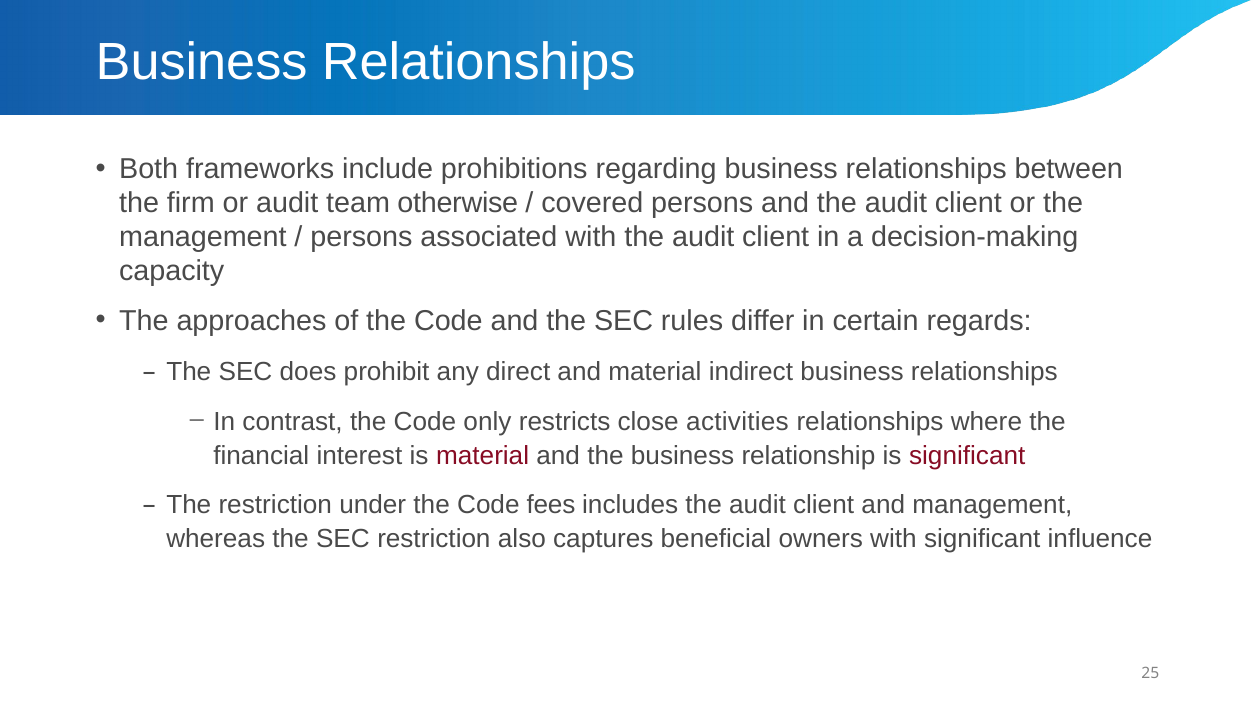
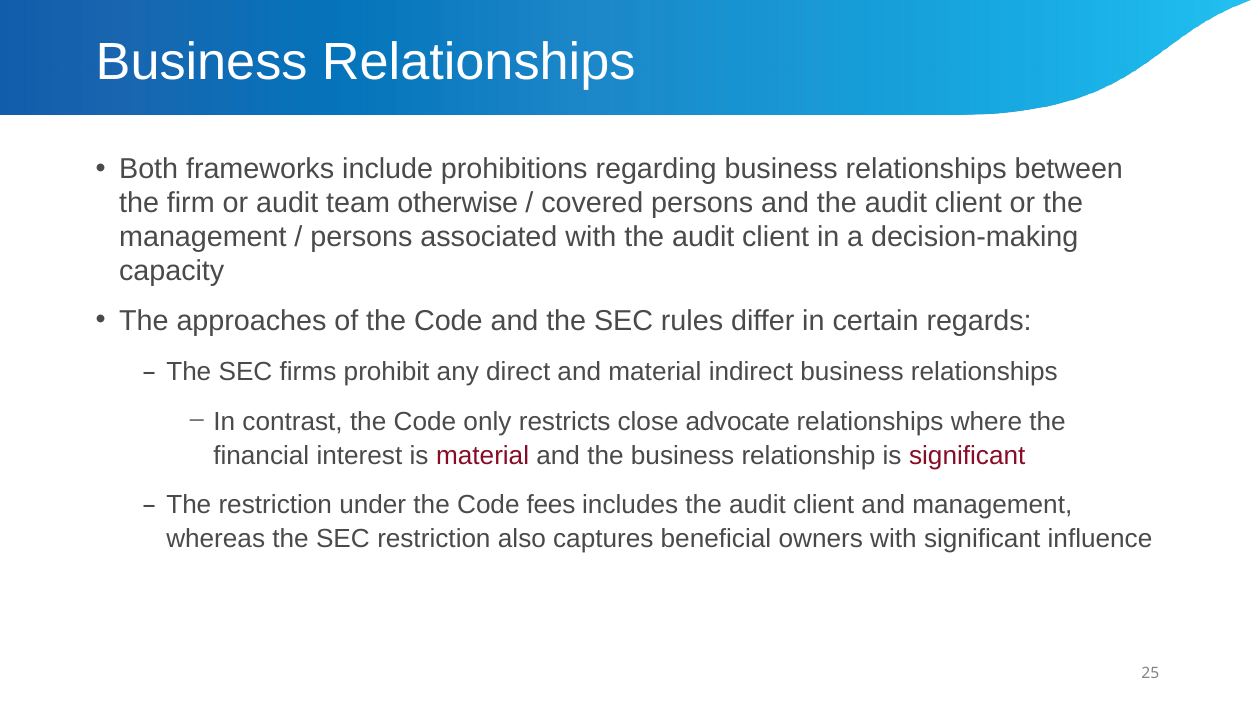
does: does -> firms (308, 372)
activities: activities -> advocate (738, 421)
